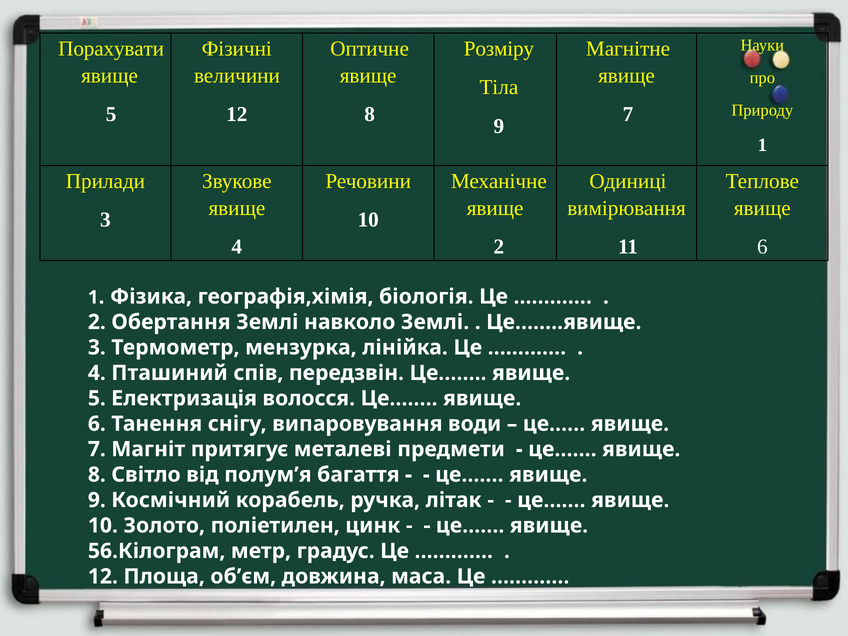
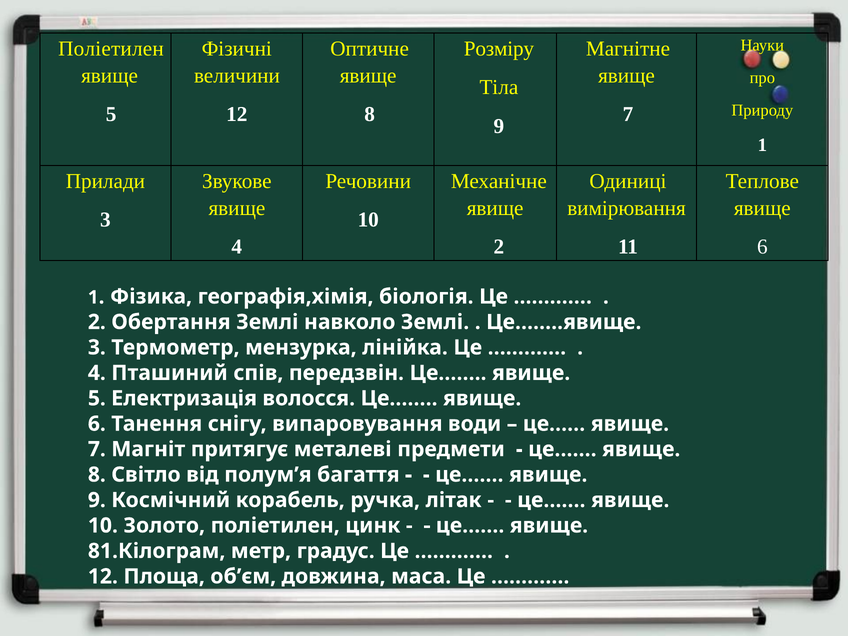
Порахувати: Порахувати -> Поліетилен (111, 49)
56.Кілограм: 56.Кілограм -> 81.Кілограм (157, 551)
